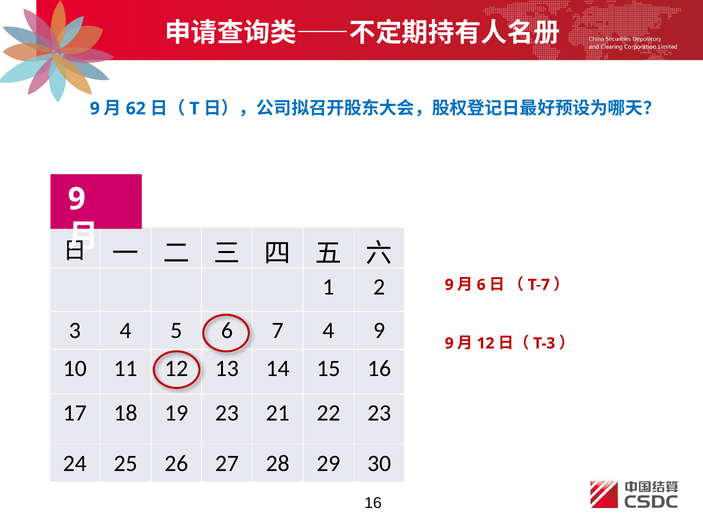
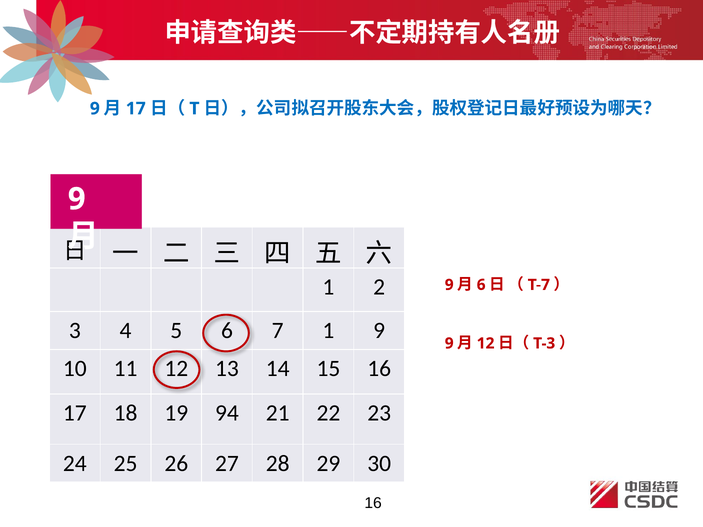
62: 62 -> 17 (136, 109)
7 4: 4 -> 1 (328, 331)
19 23: 23 -> 94 (227, 413)
